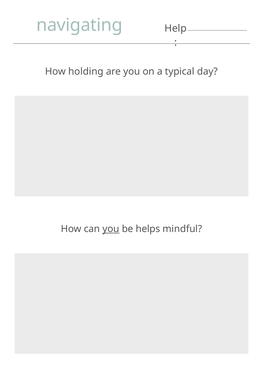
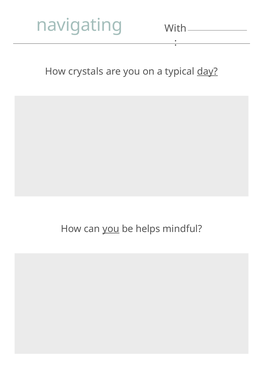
Help: Help -> With (176, 28)
holding: holding -> crystals (86, 72)
day underline: none -> present (207, 72)
